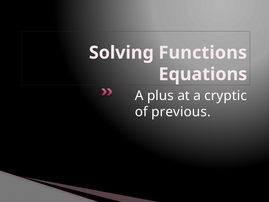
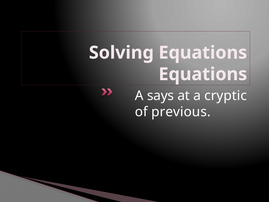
Solving Functions: Functions -> Equations (203, 53)
plus: plus -> says (161, 96)
